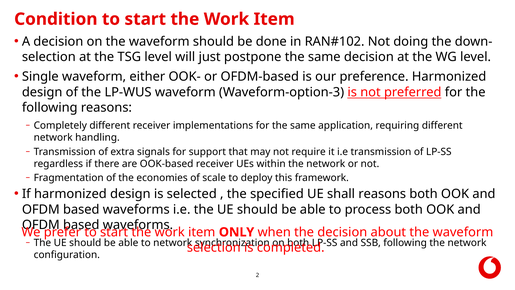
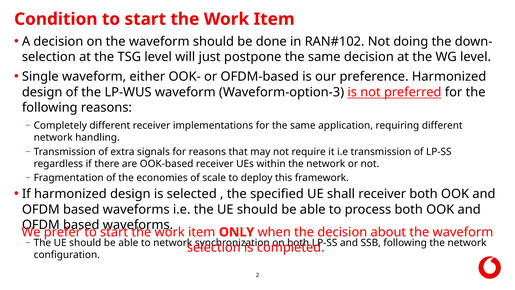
for support: support -> reasons (207, 152)
shall reasons: reasons -> receiver (382, 194)
